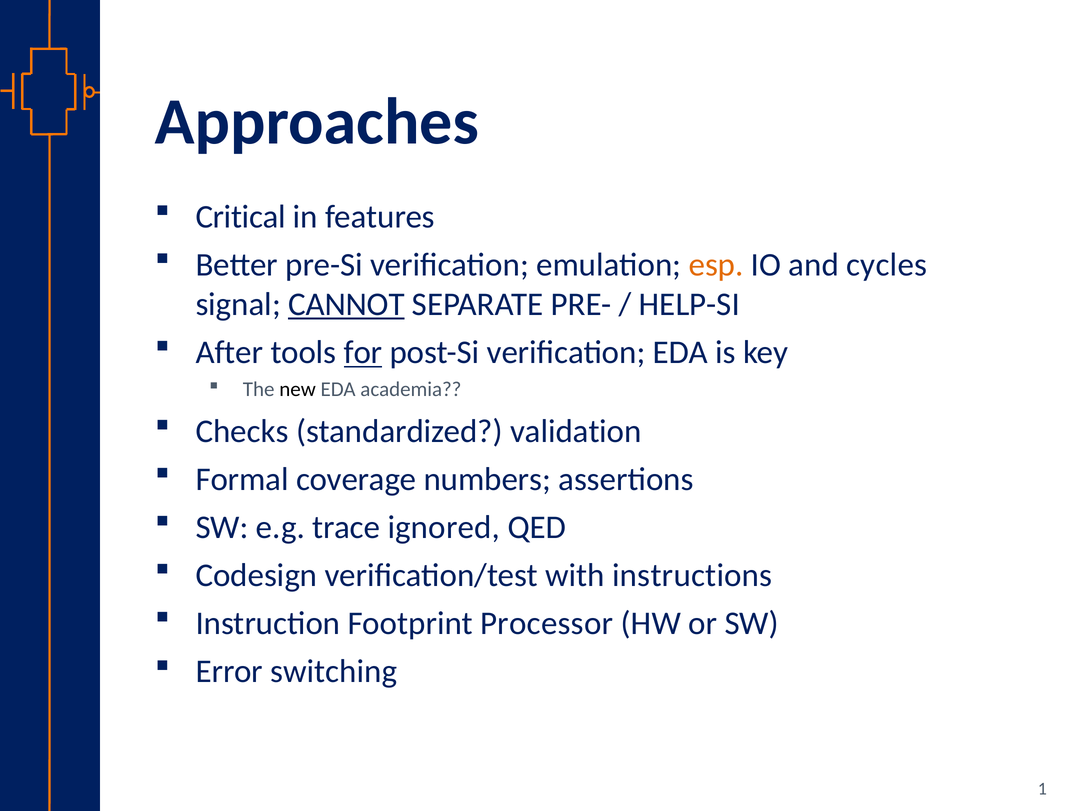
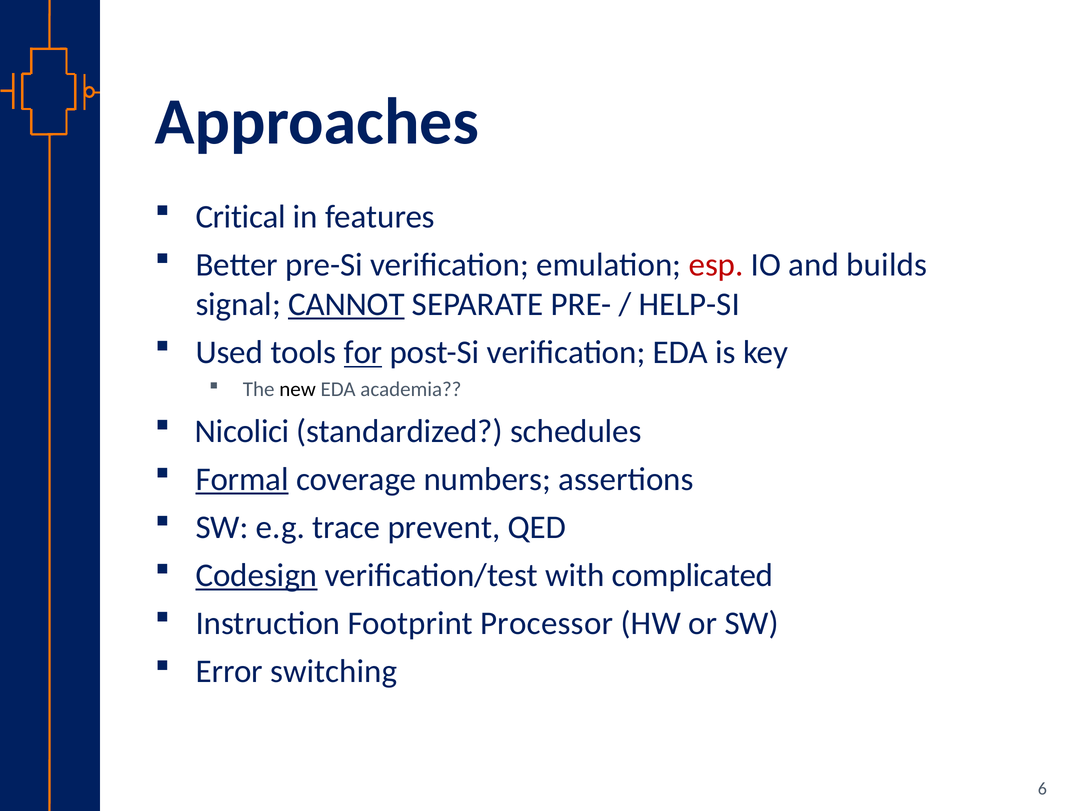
esp colour: orange -> red (716, 265)
cycles: cycles -> builds (887, 265)
After: After -> Used (229, 352)
Checks: Checks -> Nicolici (242, 431)
validation: validation -> schedules (576, 431)
Formal underline: none -> present (242, 479)
ignored: ignored -> prevent (444, 527)
Codesign underline: none -> present (256, 575)
instructions: instructions -> complicated (693, 575)
1: 1 -> 6 (1042, 788)
